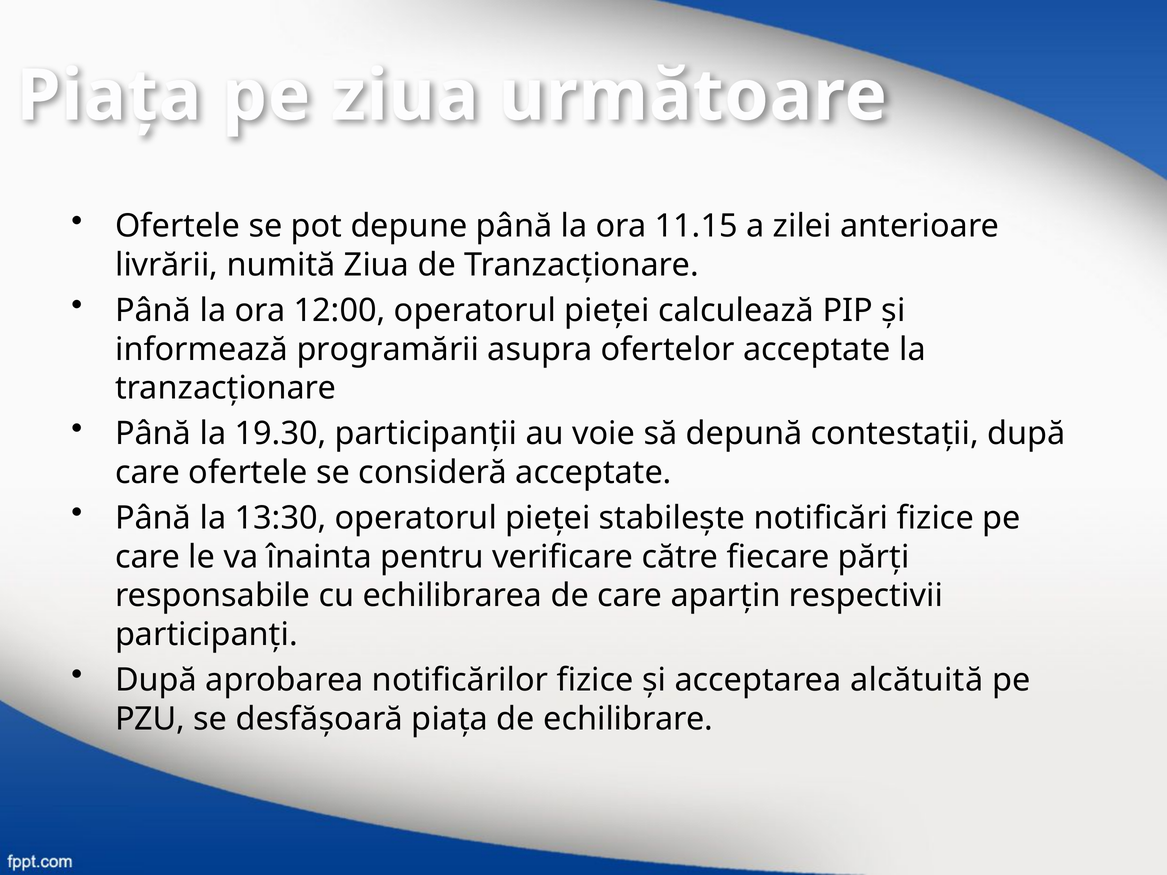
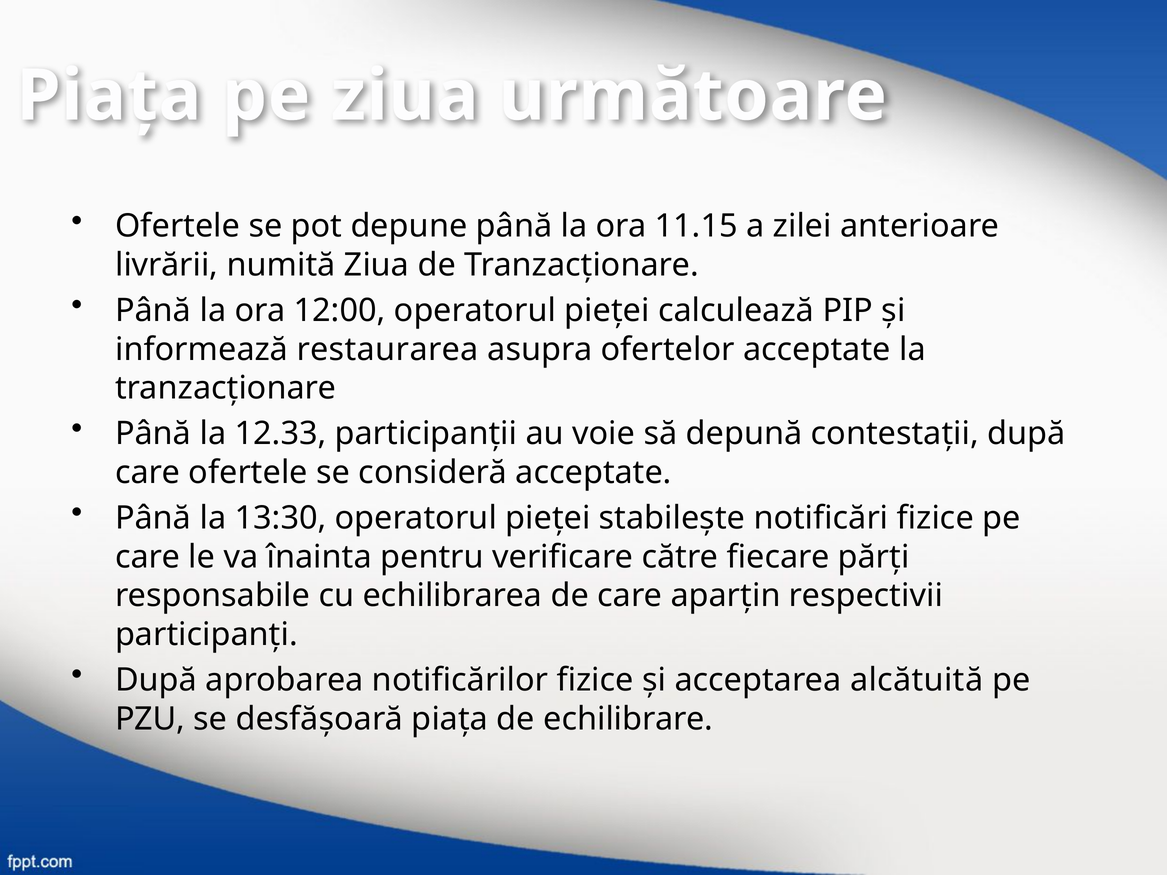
programării: programării -> restaurarea (388, 349)
19.30: 19.30 -> 12.33 (281, 434)
